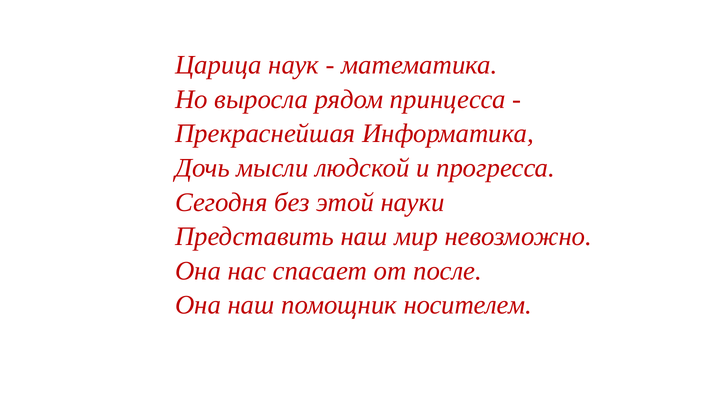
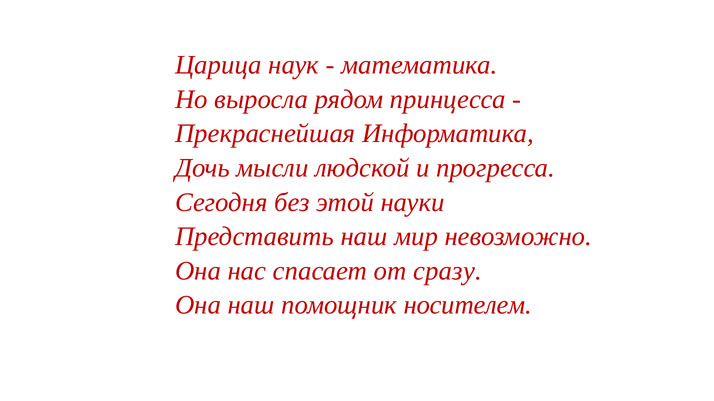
после: после -> сразу (447, 271)
